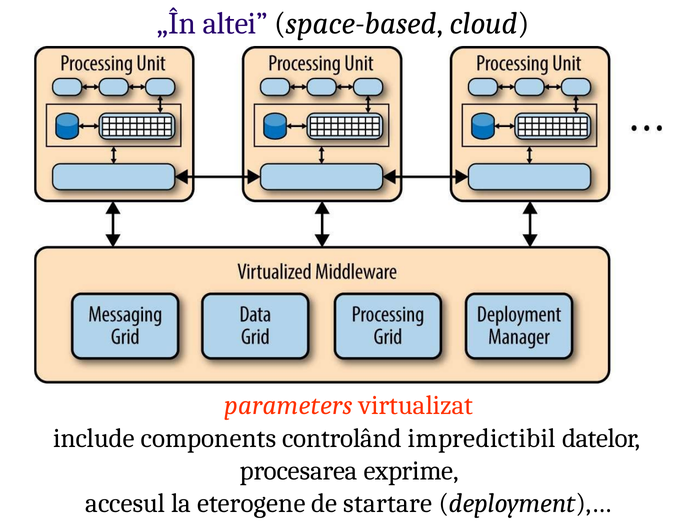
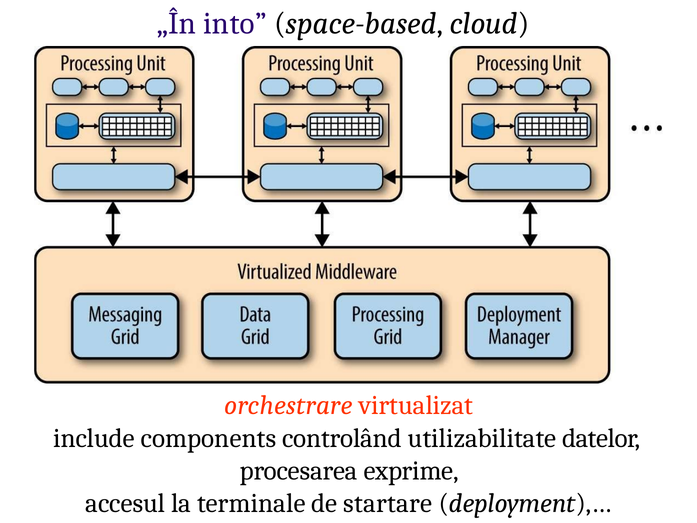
altei: altei -> into (235, 23)
parameters: parameters -> orchestrare (288, 405)
impredictibil: impredictibil -> utilizabilitate (482, 438)
eterogene: eterogene -> terminale (251, 503)
